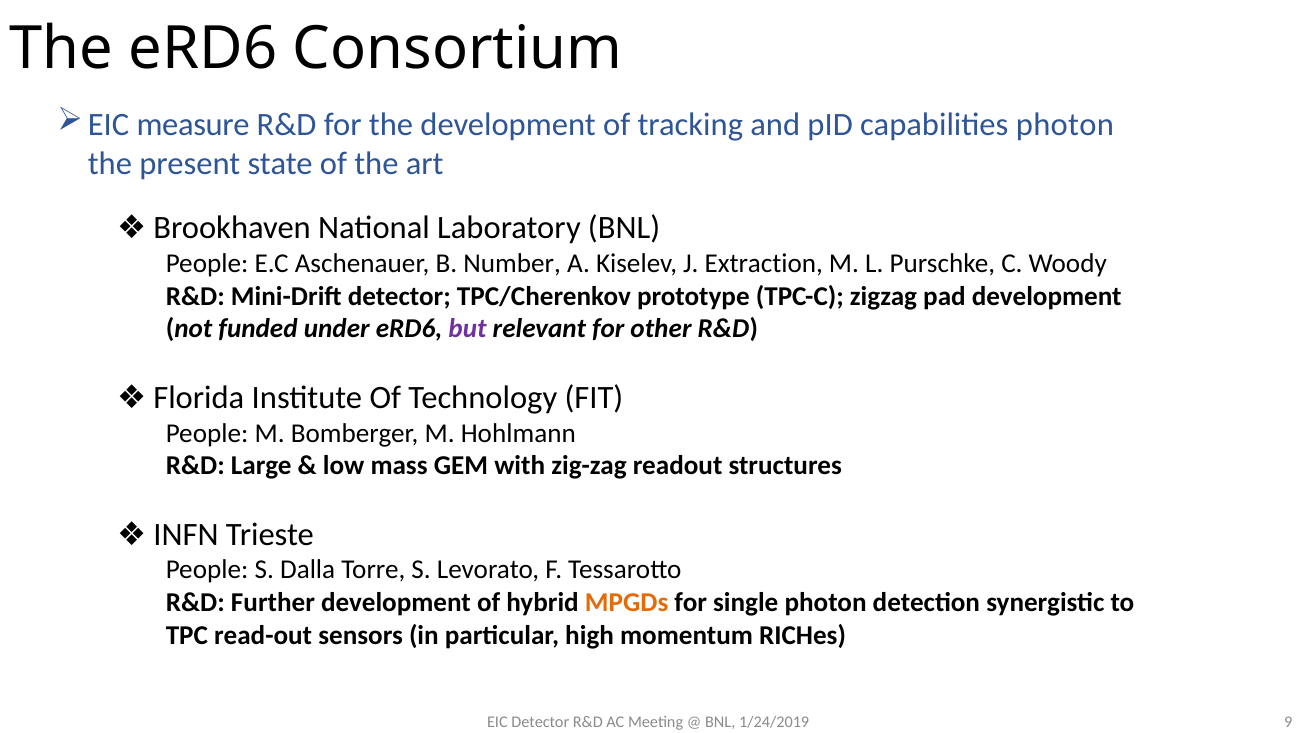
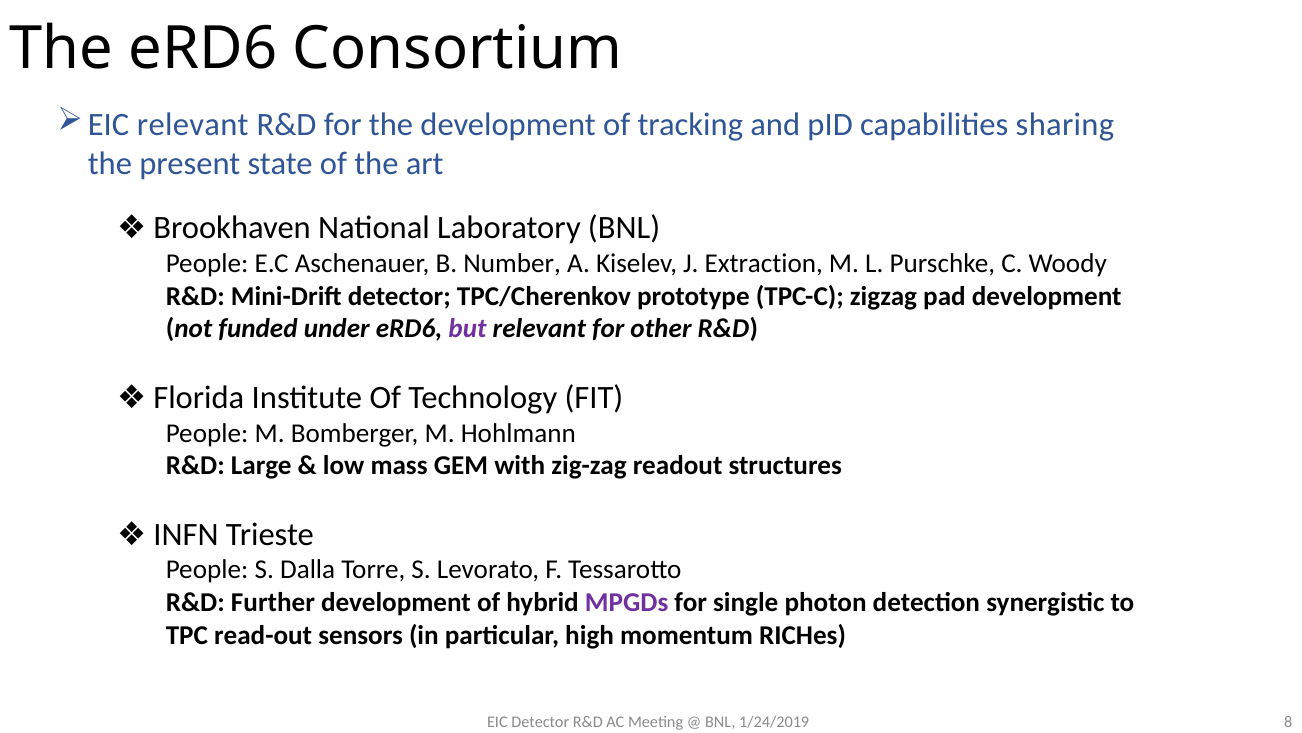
EIC measure: measure -> relevant (193, 125)
capabilities photon: photon -> sharing (1065, 125)
MPGDs colour: orange -> purple (627, 602)
9: 9 -> 8 (1288, 721)
